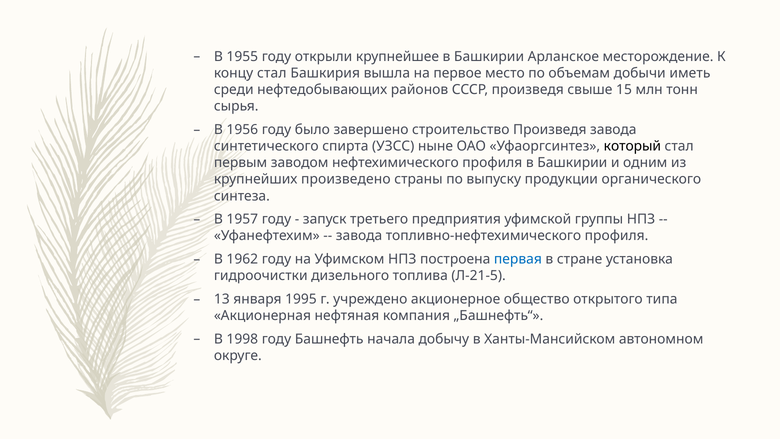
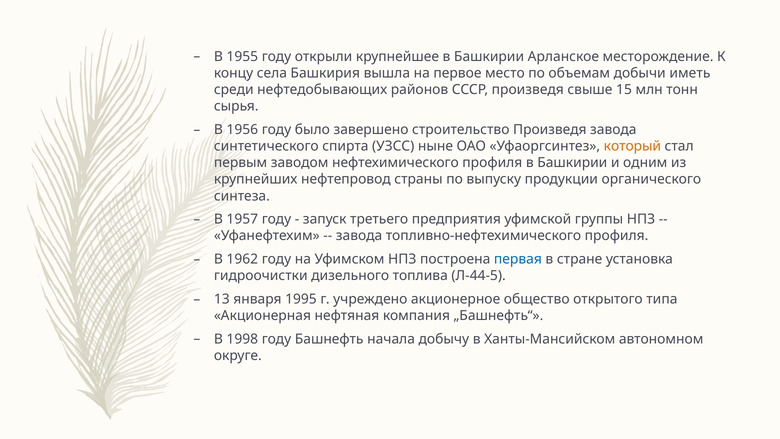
концу стал: стал -> села (272, 73)
который colour: black -> orange (632, 146)
произведено: произведено -> нефтепровод (346, 179)
Л-21-5: Л-21-5 -> Л-44-5 (479, 276)
